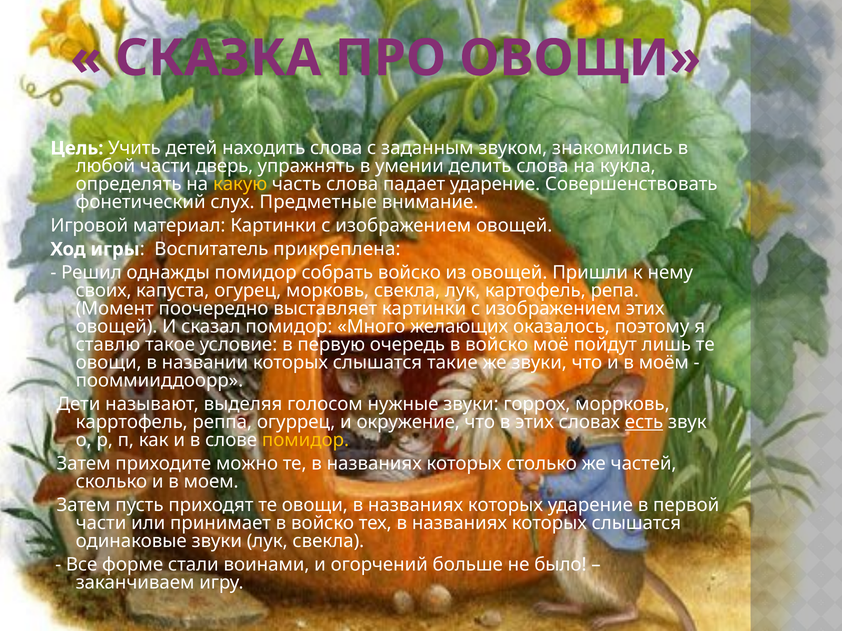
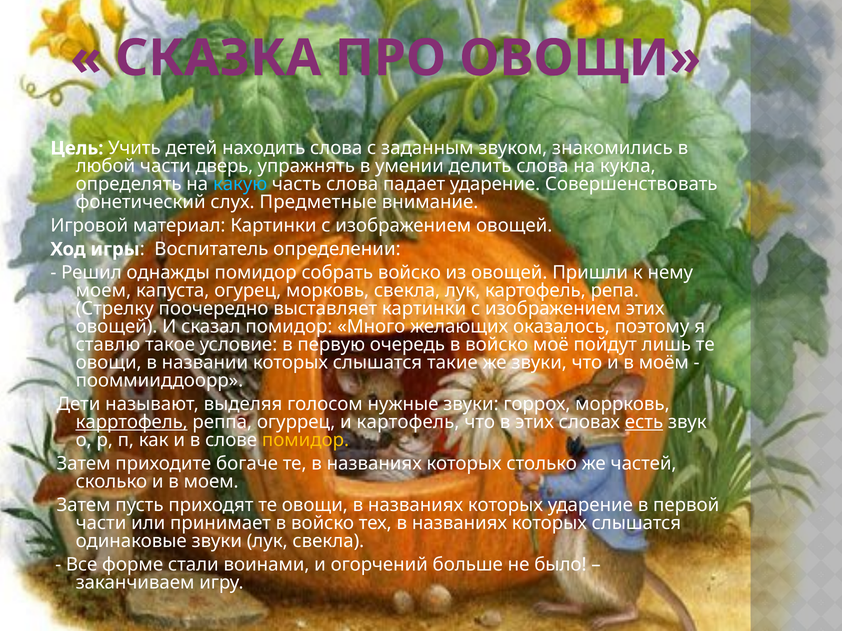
какую colour: yellow -> light blue (240, 184)
прикреплена: прикреплена -> определении (337, 249)
своих: своих -> моем (103, 291)
Момент: Момент -> Стрелку (115, 309)
карртофель underline: none -> present (132, 422)
и окружение: окружение -> картофель (408, 422)
можно: можно -> богаче (247, 464)
